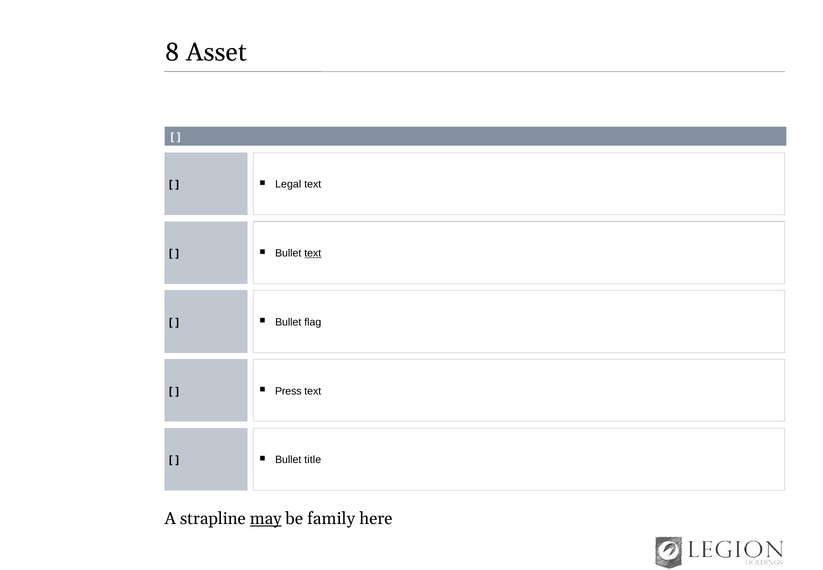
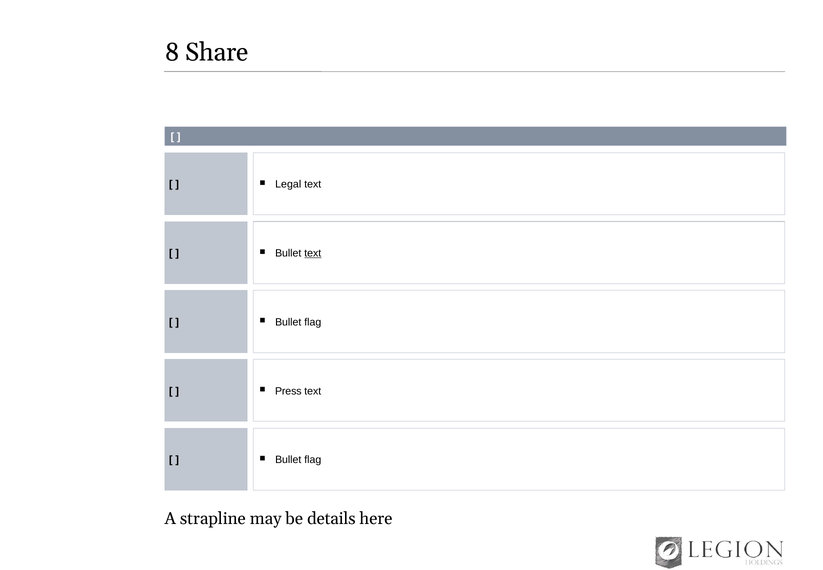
Asset: Asset -> Share (217, 52)
title: title -> flag (313, 460)
may underline: present -> none (266, 518)
family: family -> details (331, 518)
